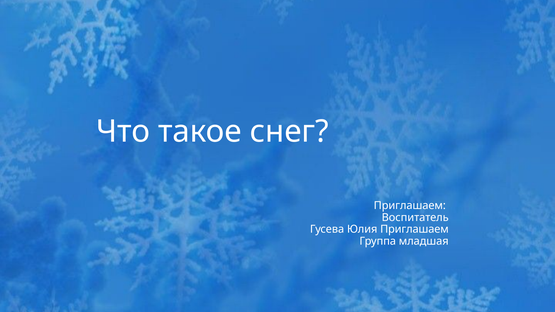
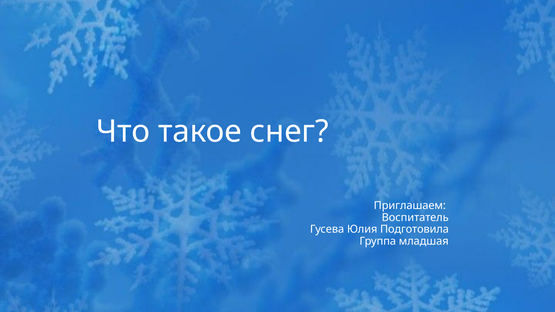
Юлия Приглашаем: Приглашаем -> Подготовила (414, 230)
